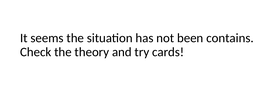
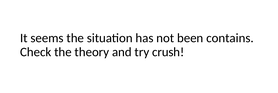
cards: cards -> crush (168, 52)
